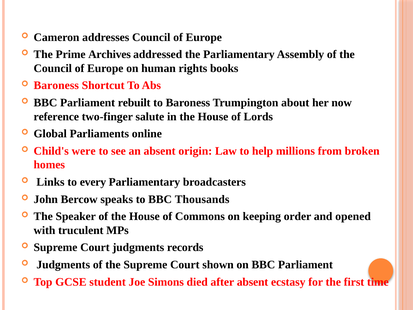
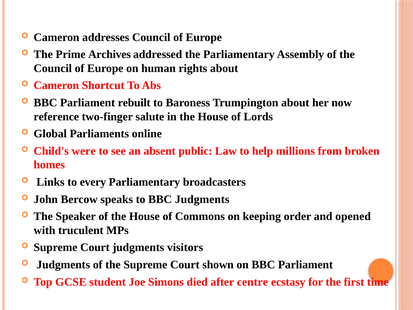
rights books: books -> about (224, 68)
Baroness: Baroness -> Cameron (56, 85)
origin: origin -> public (195, 151)
BBC Thousands: Thousands -> Judgments (202, 199)
records: records -> visitors (185, 247)
after absent: absent -> centre (252, 282)
